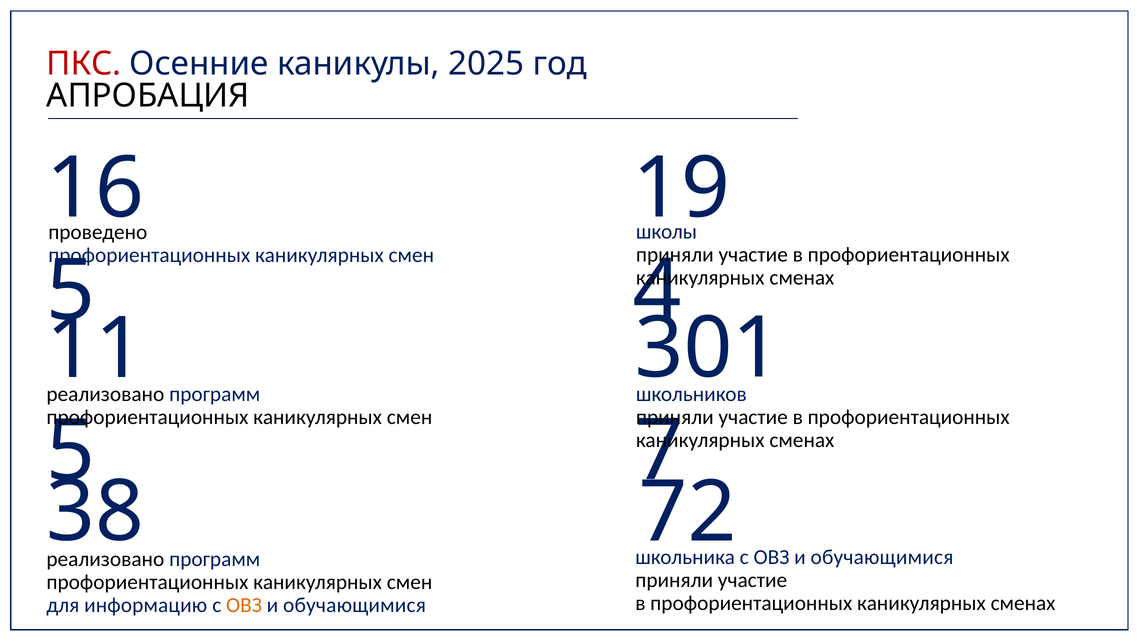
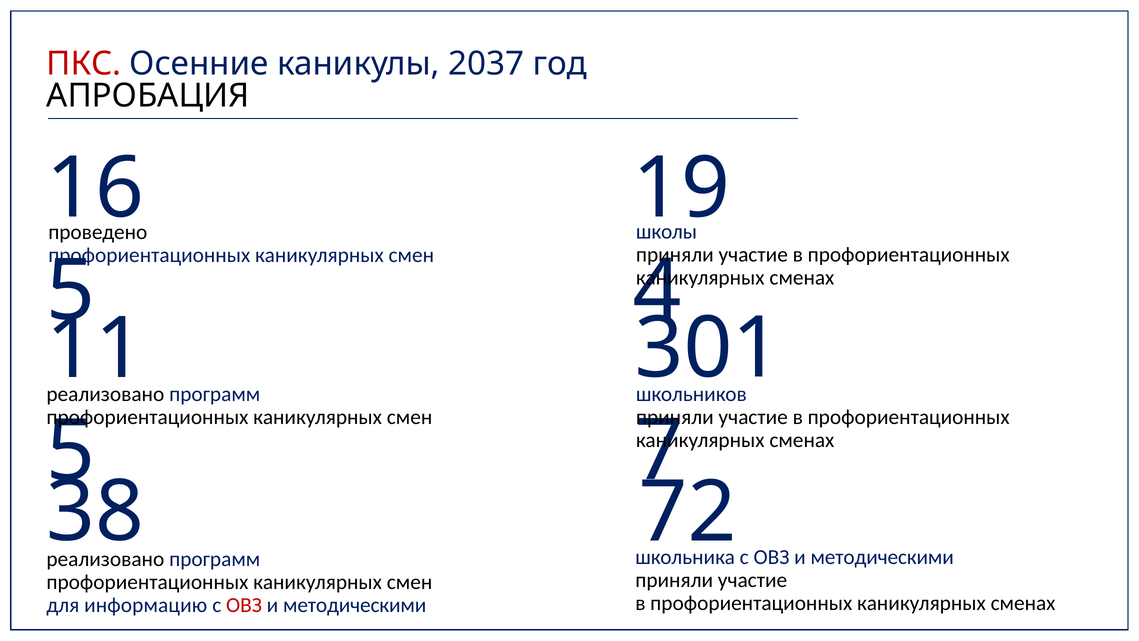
2025: 2025 -> 2037 (486, 64)
обучающимися: обучающимися -> методическими (882, 557)
ОВЗ colour: orange -> red (244, 605)
обучающимися: обучающимися -> методическими (355, 605)
